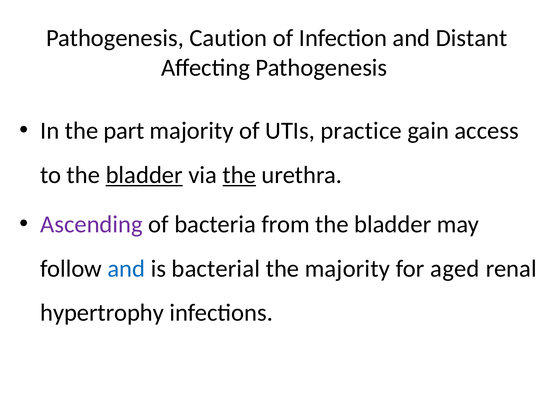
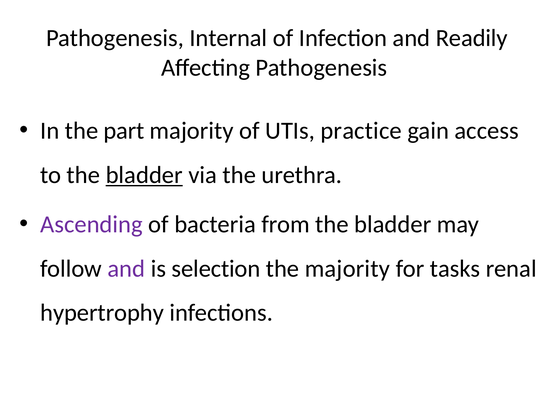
Caution: Caution -> Internal (228, 38)
Distant: Distant -> Readily (472, 38)
the underline: present -> none (239, 175)
and colour: blue -> purple (126, 269)
bacterial: bacterial -> selection (216, 269)
aged: aged -> tasks (455, 269)
